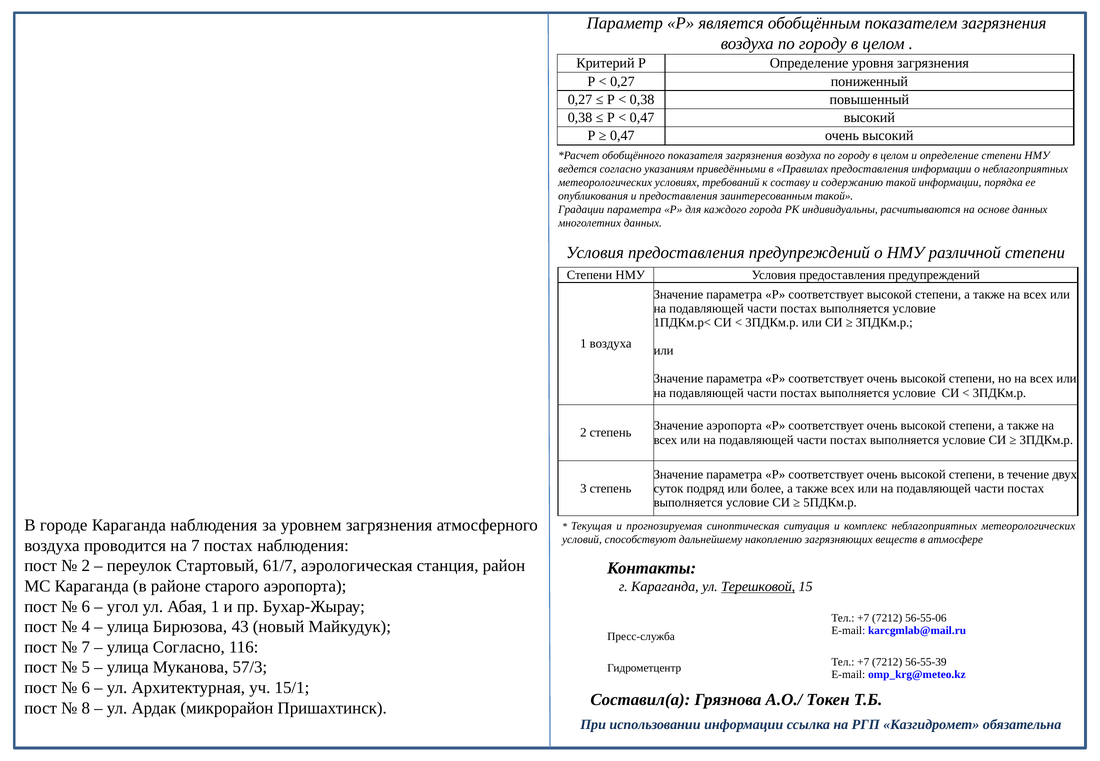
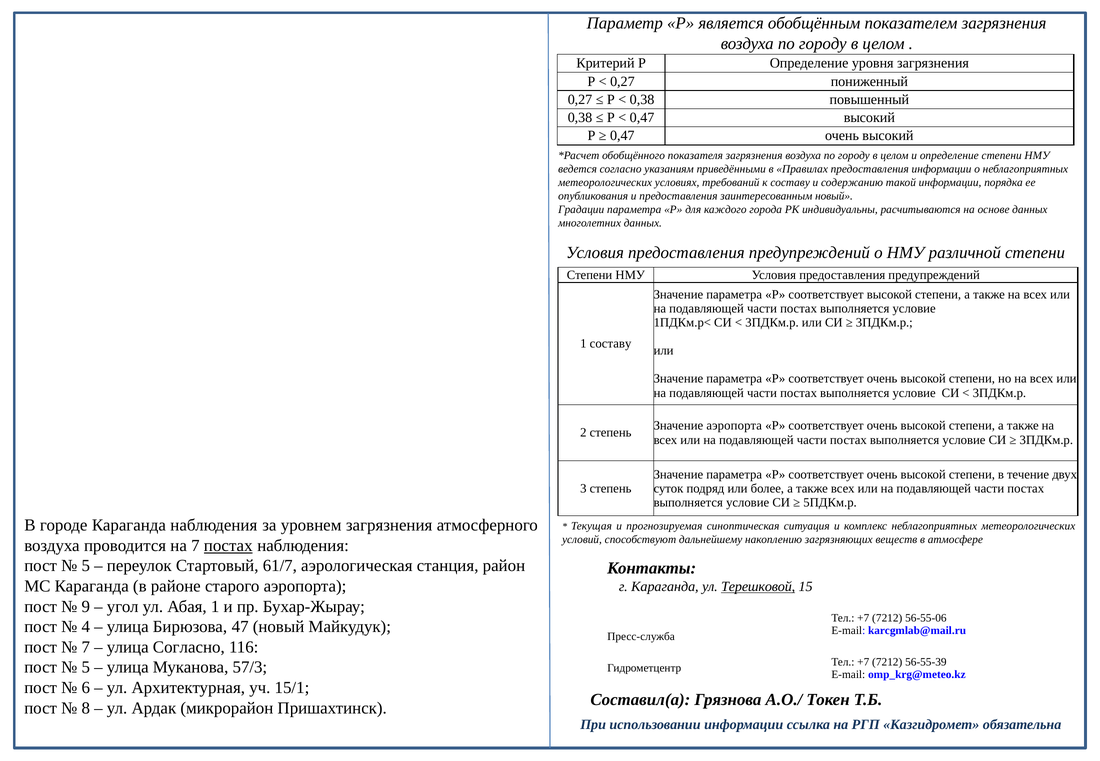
заинтересованным такой: такой -> новый (834, 196)
1 воздуха: воздуха -> составу (611, 344)
постах underline: none -> present (228, 546)
2: 2 -> 5 (86, 566)
6: 6 -> 9 (86, 607)
43: 43 -> 47 (240, 627)
